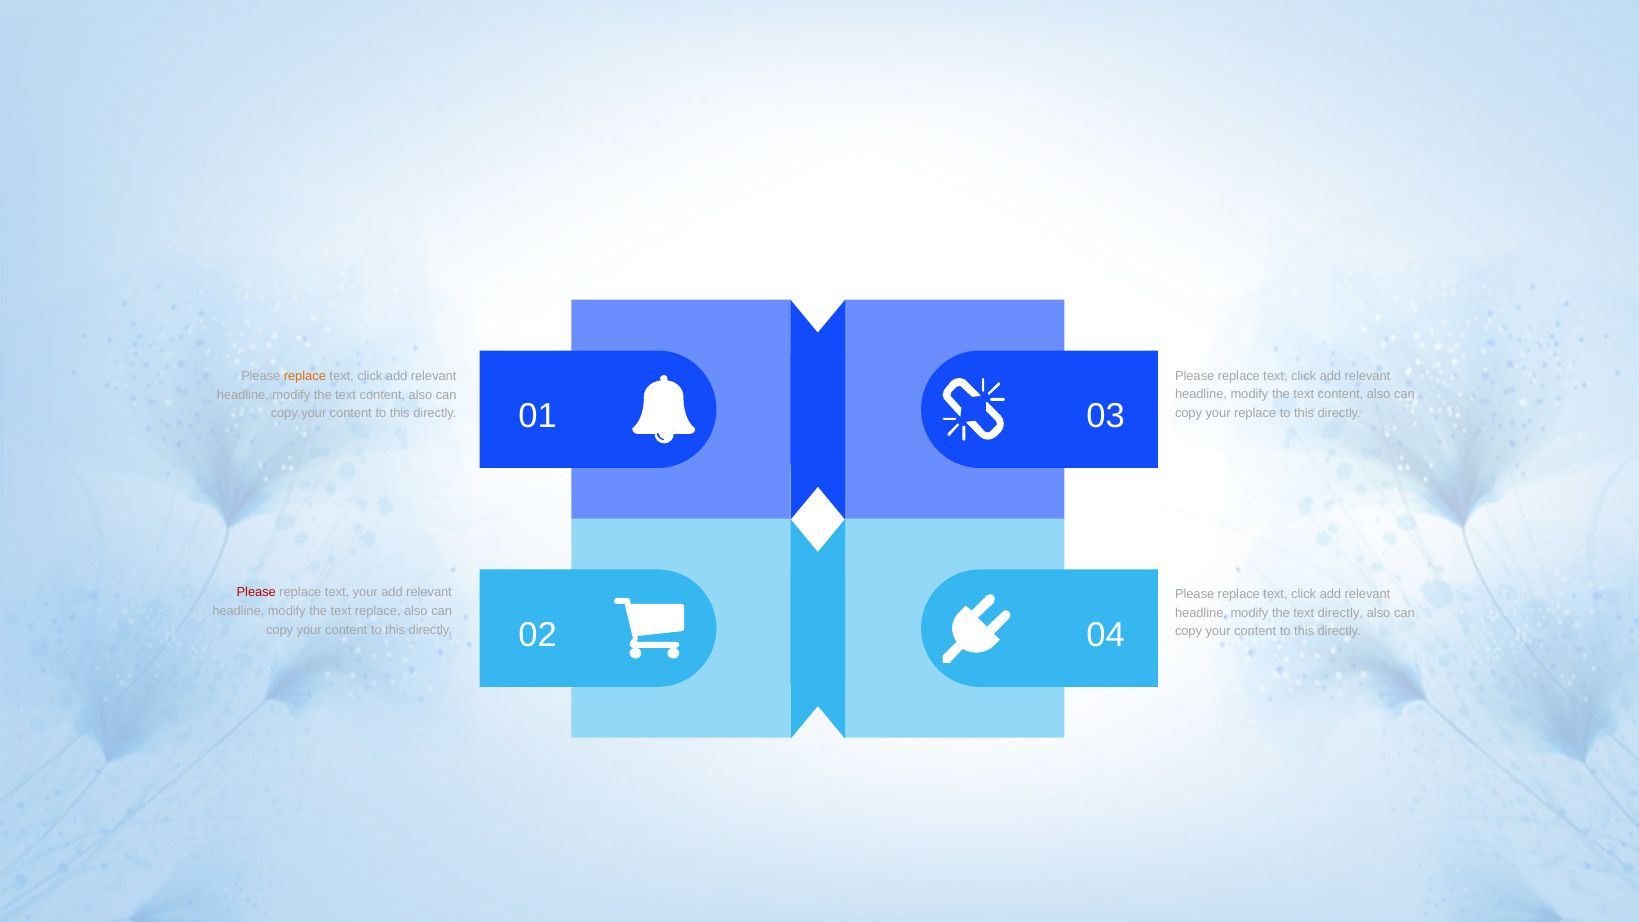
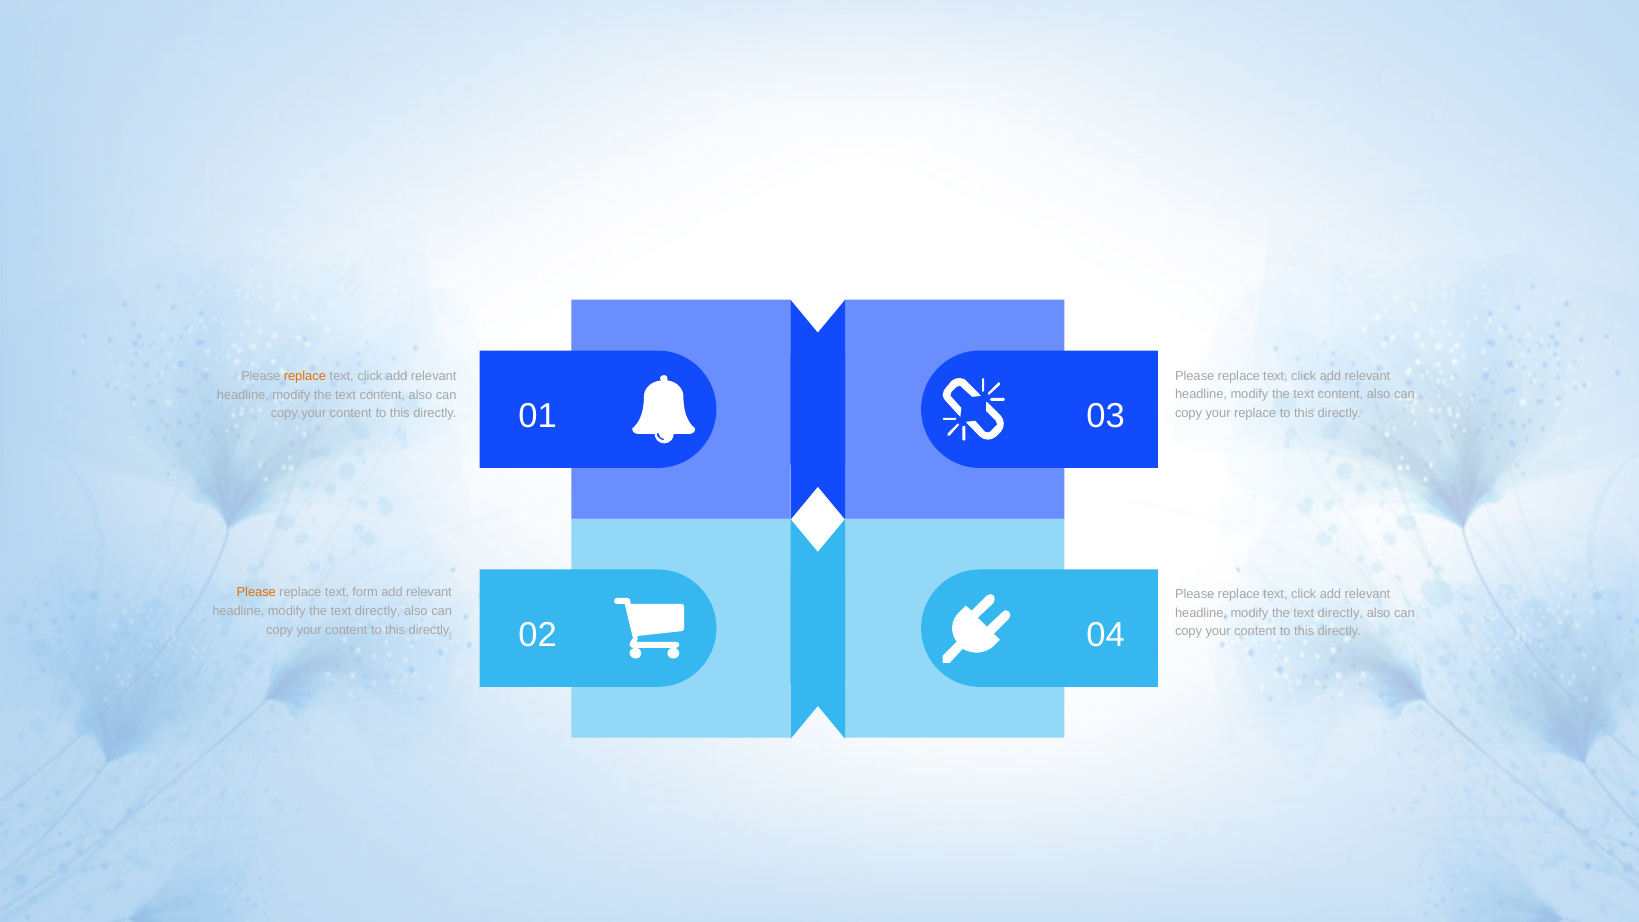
Please colour: red -> orange (256, 592)
text your: your -> form (365, 592)
replace: replace -> directly (378, 611)
